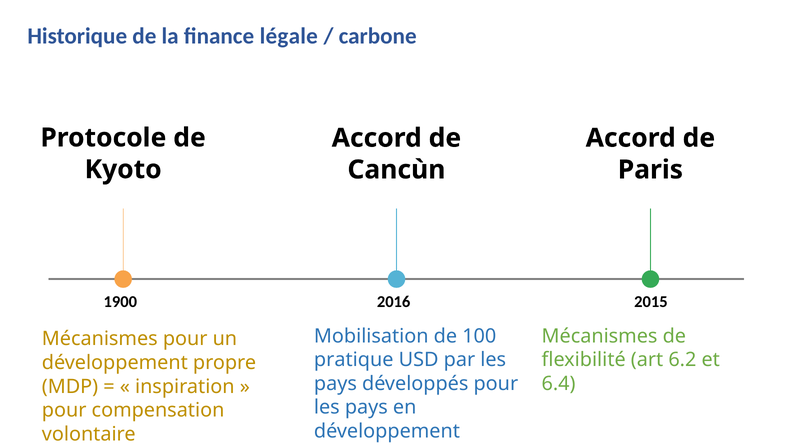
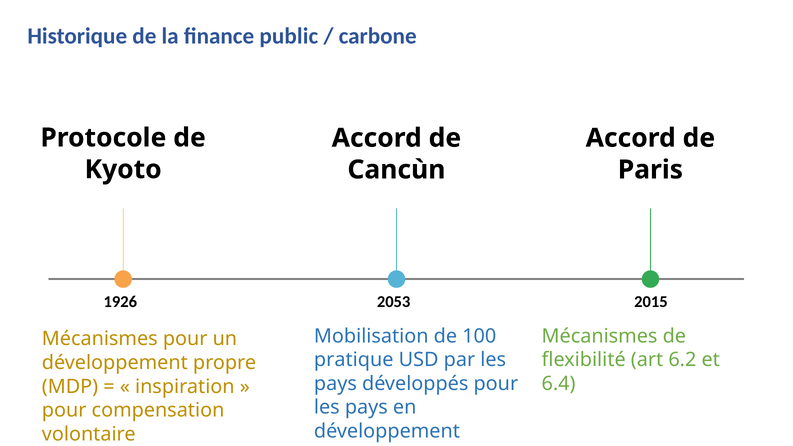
légale: légale -> public (289, 36)
1900: 1900 -> 1926 (120, 302)
2016: 2016 -> 2053 (394, 302)
